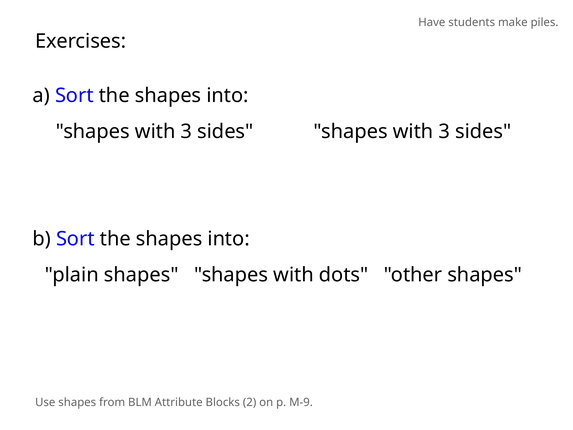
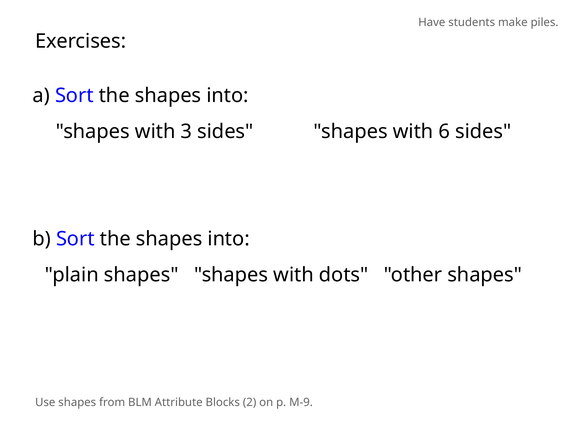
sides shapes with 3: 3 -> 6 (444, 131)
